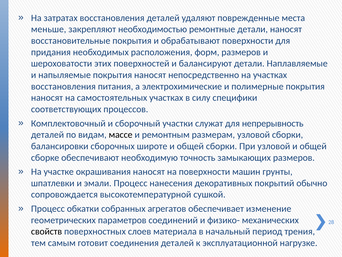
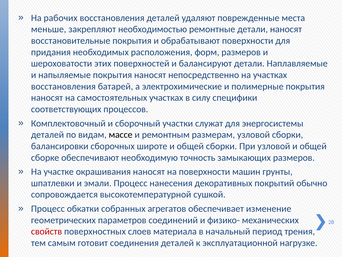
затратах: затратах -> рабочих (61, 18)
питания: питания -> батарей (116, 86)
непрерывность: непрерывность -> энергосистемы (273, 123)
свойств colour: black -> red (47, 231)
